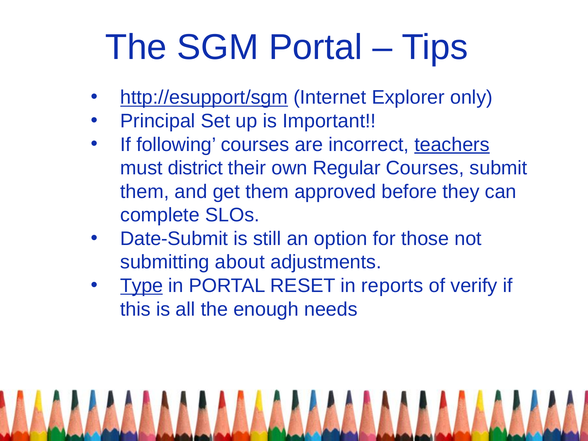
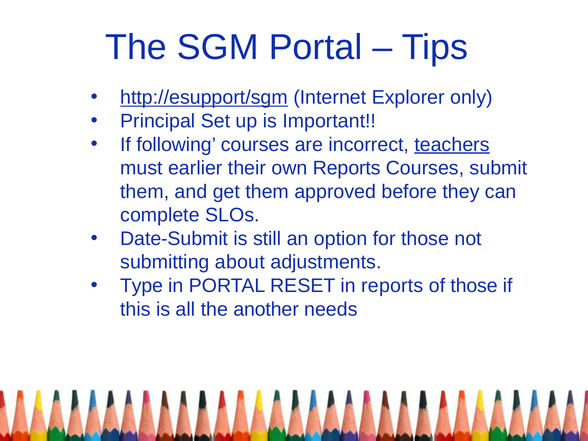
district: district -> earlier (195, 168)
own Regular: Regular -> Reports (347, 168)
Type underline: present -> none (142, 286)
of verify: verify -> those (474, 286)
enough: enough -> another (266, 309)
